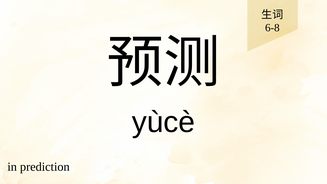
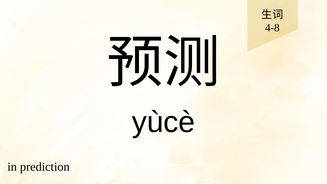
6-8: 6-8 -> 4-8 (272, 28)
